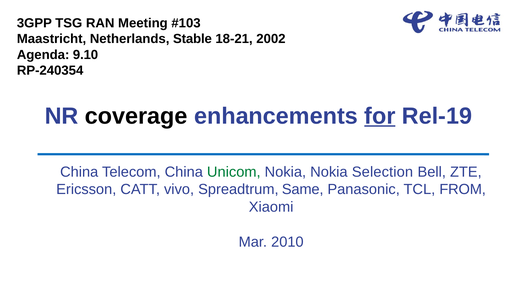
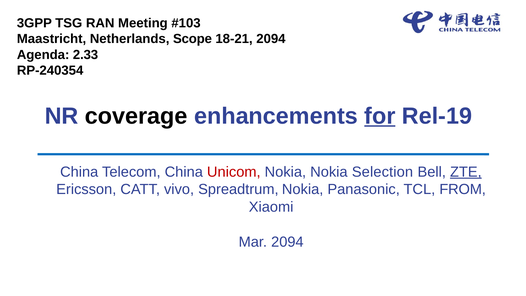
Stable: Stable -> Scope (192, 39)
18-21 2002: 2002 -> 2094 (271, 39)
9.10: 9.10 -> 2.33 (86, 55)
Unicom colour: green -> red (234, 172)
ZTE underline: none -> present (466, 172)
Spreadtrum Same: Same -> Nokia (303, 189)
Mar 2010: 2010 -> 2094 (287, 242)
